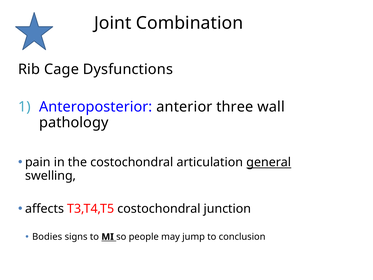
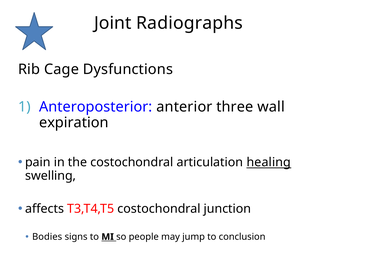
Combination: Combination -> Radiographs (189, 23)
pathology: pathology -> expiration (74, 123)
general: general -> healing (269, 162)
